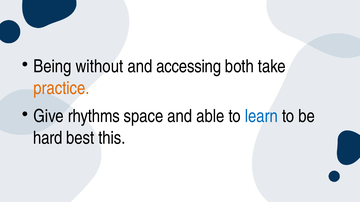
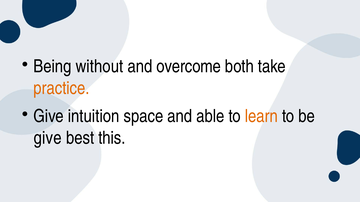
accessing: accessing -> overcome (189, 67)
rhythms: rhythms -> intuition (94, 116)
learn colour: blue -> orange (261, 116)
hard: hard -> give (48, 138)
